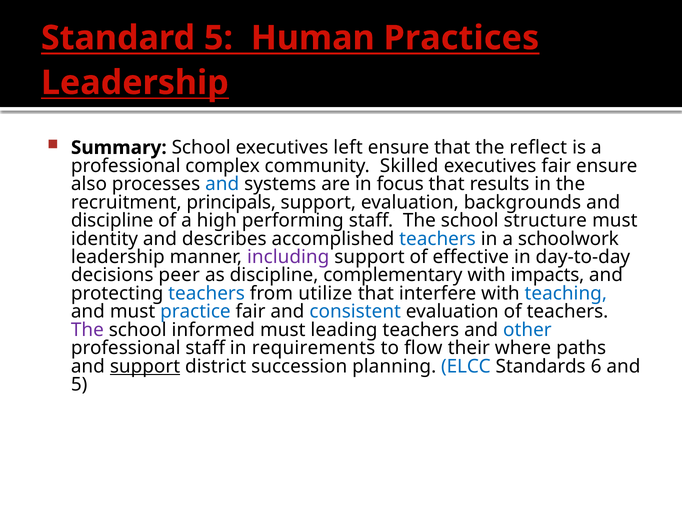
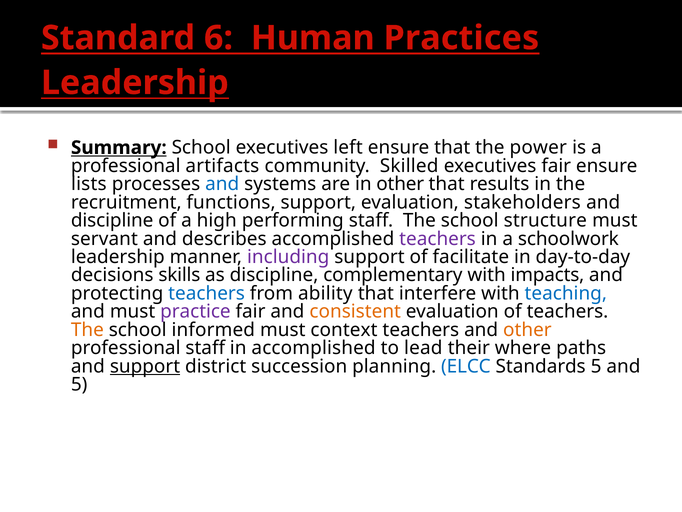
Standard 5: 5 -> 6 (218, 38)
Summary underline: none -> present (119, 148)
reflect: reflect -> power (538, 148)
complex: complex -> artifacts (222, 166)
also: also -> lists (89, 184)
in focus: focus -> other (400, 184)
principals: principals -> functions (231, 202)
backgrounds: backgrounds -> stakeholders (522, 202)
identity: identity -> servant (104, 239)
teachers colour: blue -> purple (438, 239)
effective: effective -> facilitate (471, 257)
peer: peer -> skills (179, 275)
utilize: utilize -> ability (325, 293)
practice colour: blue -> purple (195, 311)
consistent colour: blue -> orange (355, 311)
The colour: purple -> orange (87, 330)
leading: leading -> context (344, 330)
other colour: blue -> orange (527, 330)
in requirements: requirements -> accomplished (314, 348)
flow: flow -> lead (423, 348)
Standards 6: 6 -> 5 (596, 366)
